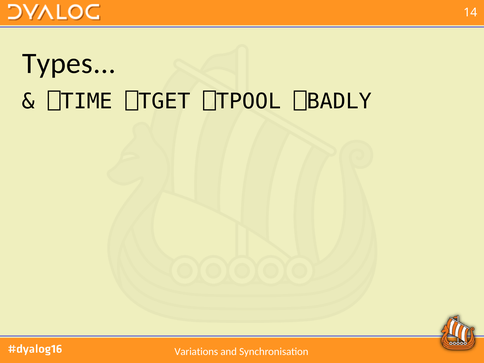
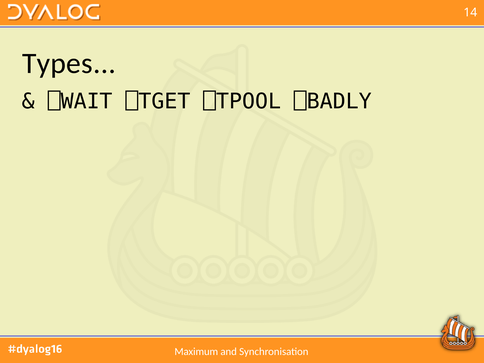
⎕TIME: ⎕TIME -> ⎕WAIT (80, 102)
Variations: Variations -> Maximum (196, 352)
